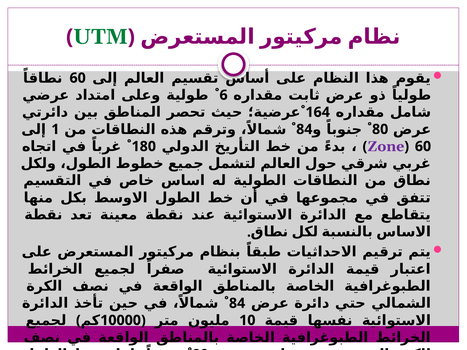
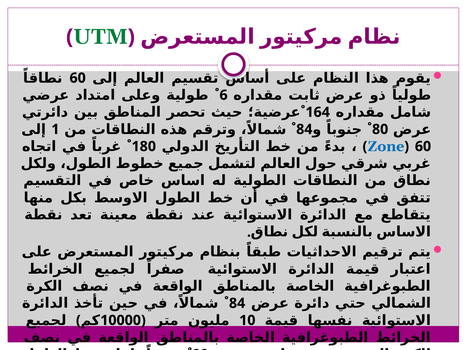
Zone colour: purple -> blue (386, 147)
